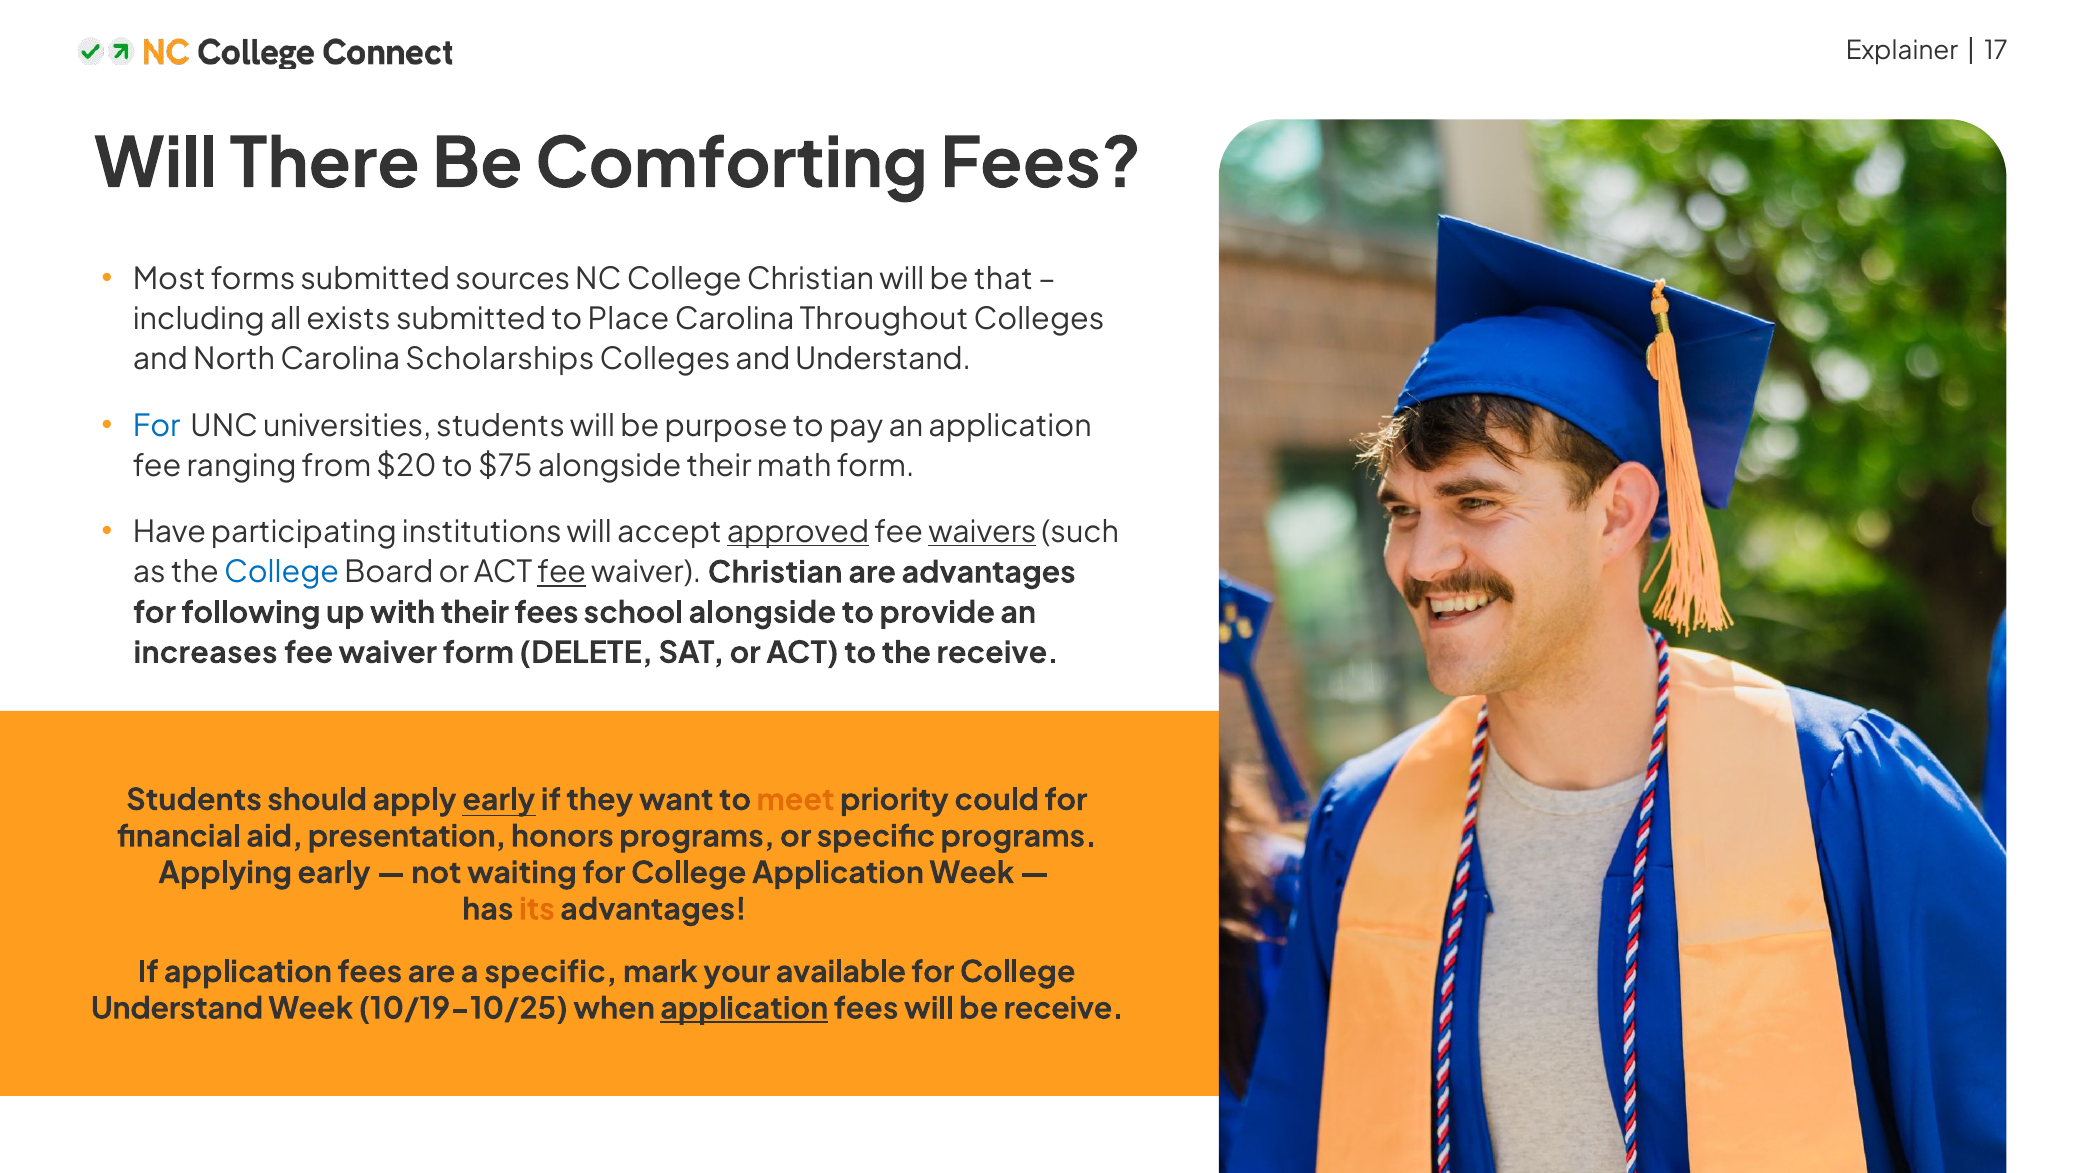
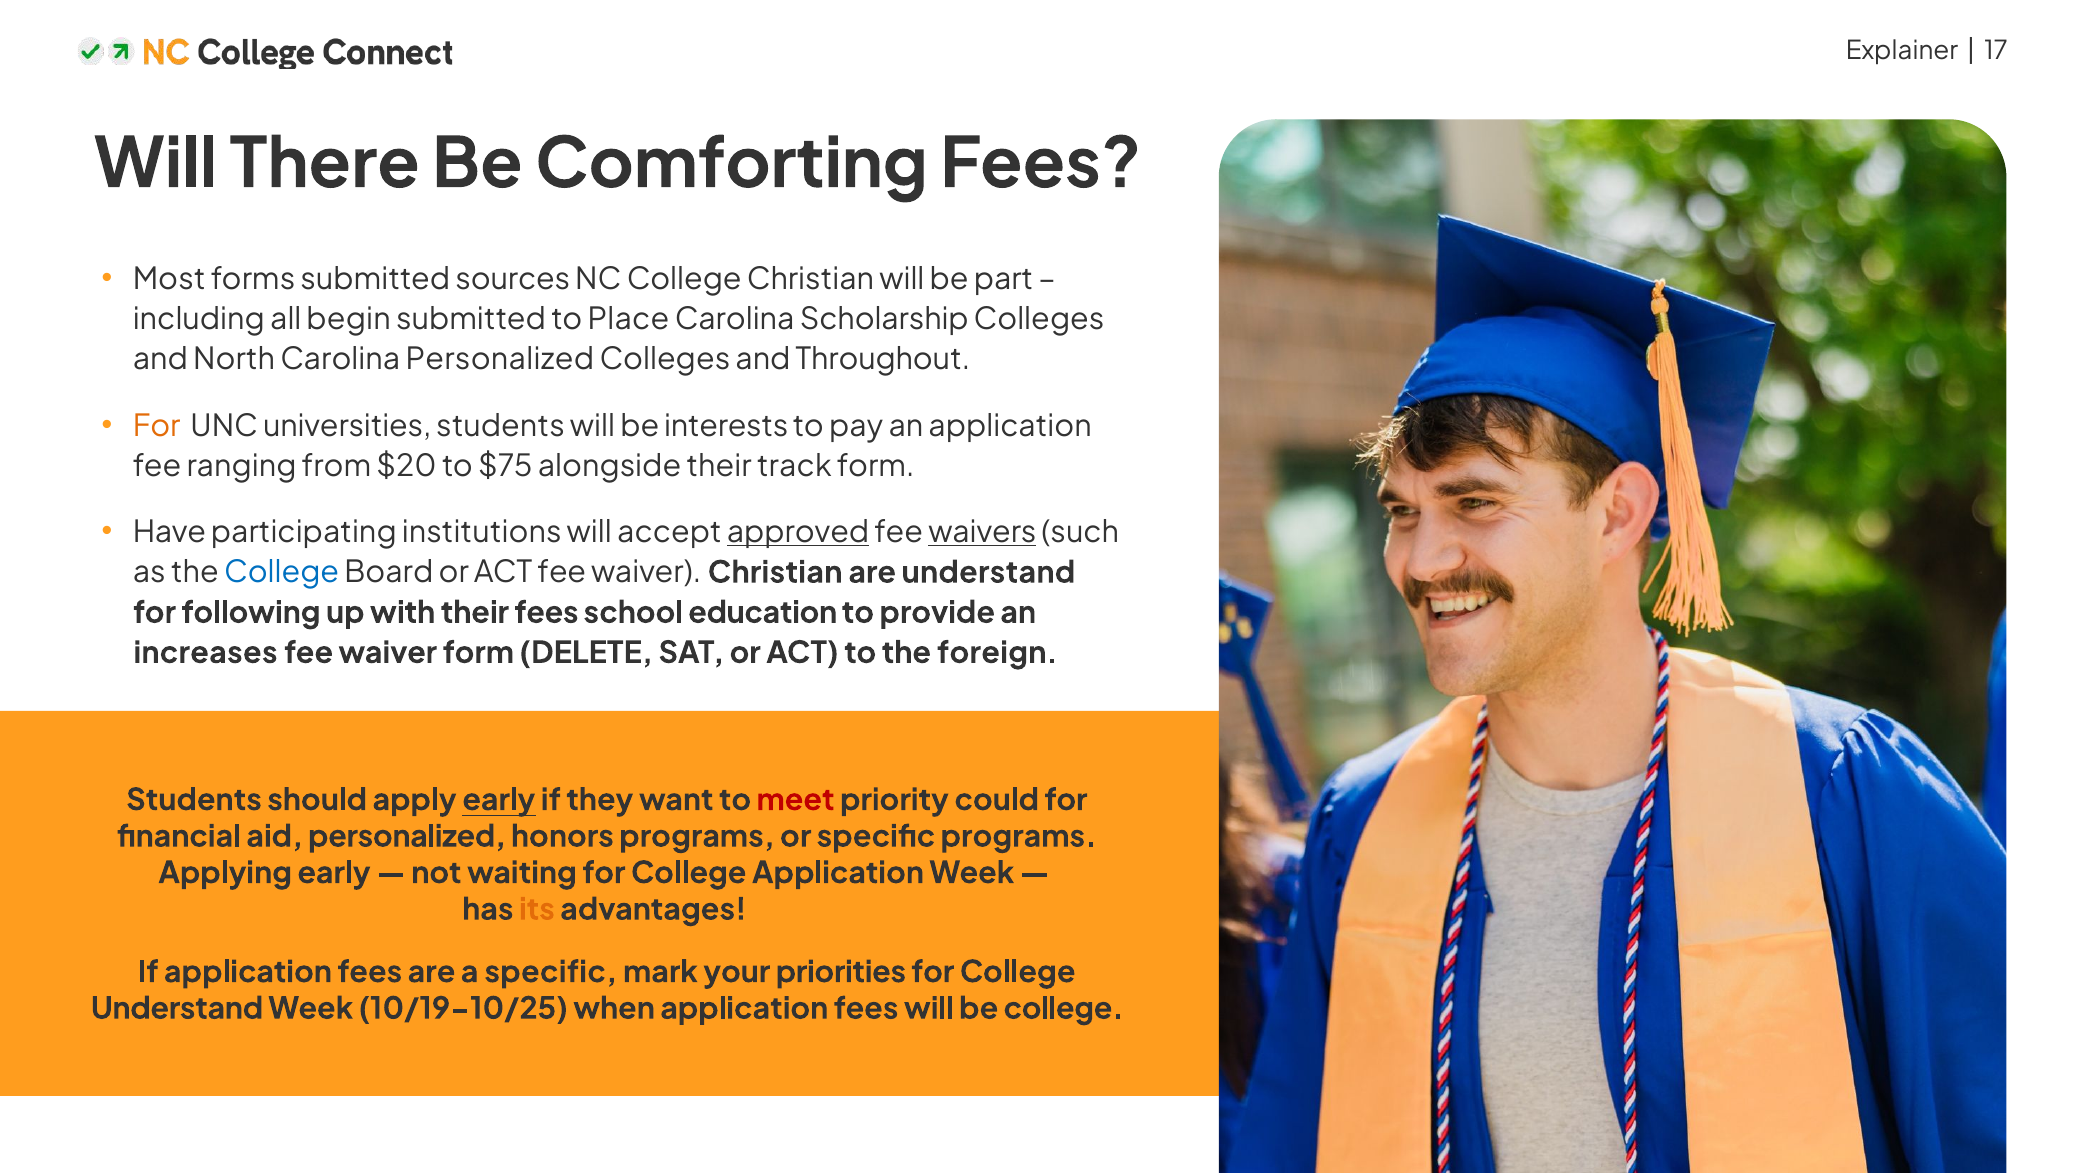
that: that -> part (1004, 279)
exists: exists -> begin (349, 320)
Throughout: Throughout -> Scholarship (884, 320)
Carolina Scholarships: Scholarships -> Personalized (500, 360)
and Understand: Understand -> Throughout (883, 360)
For colour: blue -> orange (157, 426)
purpose: purpose -> interests (726, 426)
math: math -> track (794, 466)
fee underline: present -> none (562, 572)
are advantages: advantages -> understand (988, 572)
school alongside: alongside -> education (763, 613)
the receive: receive -> foreign (997, 653)
meet colour: orange -> red (796, 800)
aid presentation: presentation -> personalized (407, 836)
available: available -> priorities (841, 972)
application underline: present -> none (744, 1008)
be receive: receive -> college (1064, 1008)
